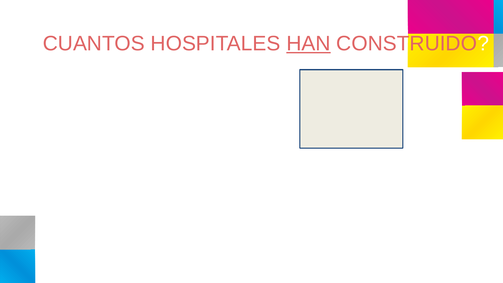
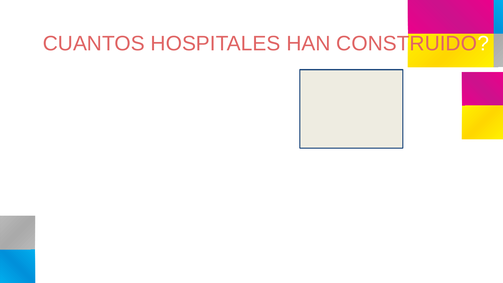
HAN underline: present -> none (308, 44)
